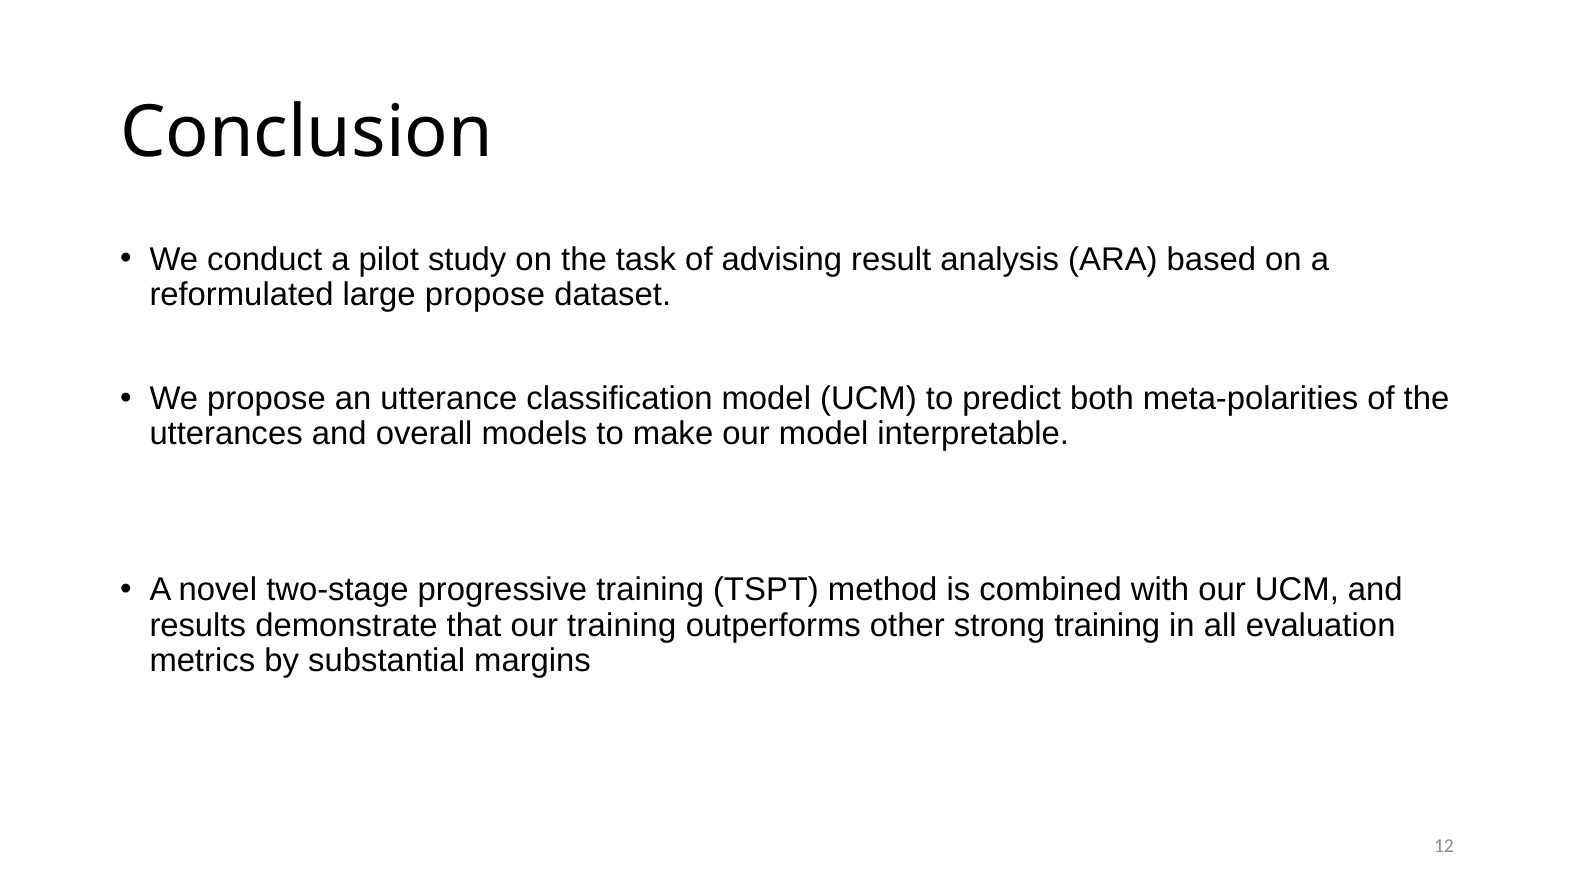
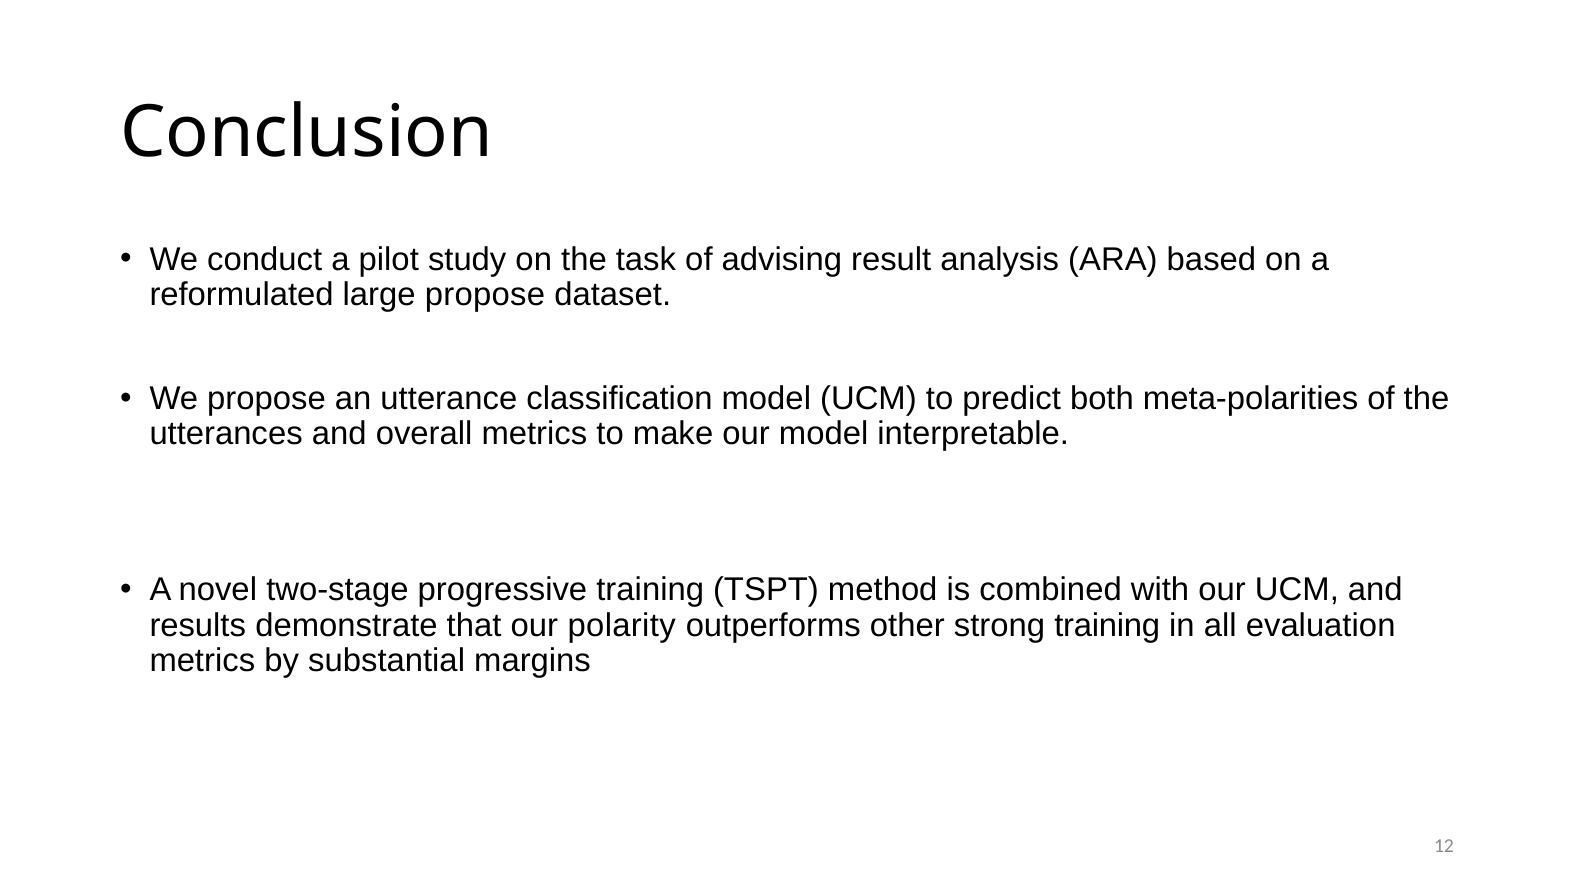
overall models: models -> metrics (534, 434)
our training: training -> polarity (622, 625)
